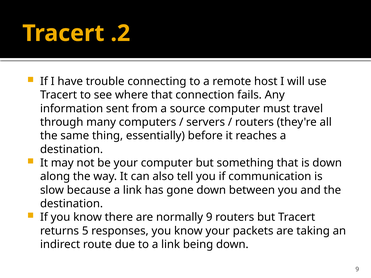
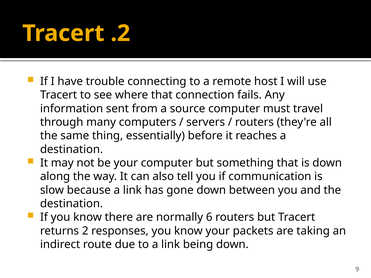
normally 9: 9 -> 6 (209, 217)
returns 5: 5 -> 2 (85, 231)
